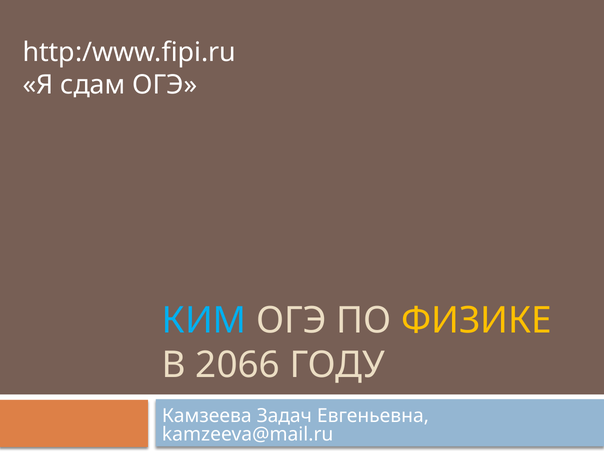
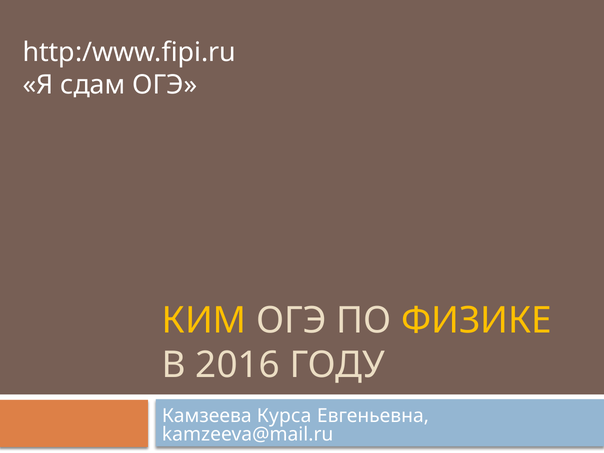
КИМ colour: light blue -> yellow (204, 321)
2066: 2066 -> 2016 (238, 365)
Задач: Задач -> Курса (284, 416)
